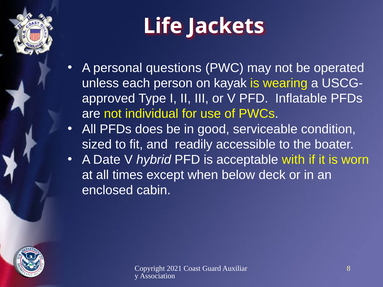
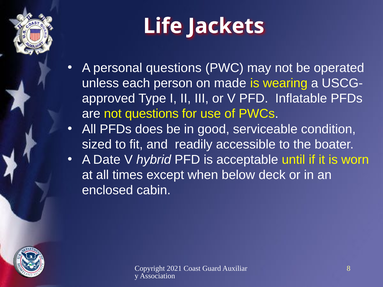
kayak: kayak -> made (230, 83)
not individual: individual -> questions (152, 114)
with: with -> until (293, 160)
